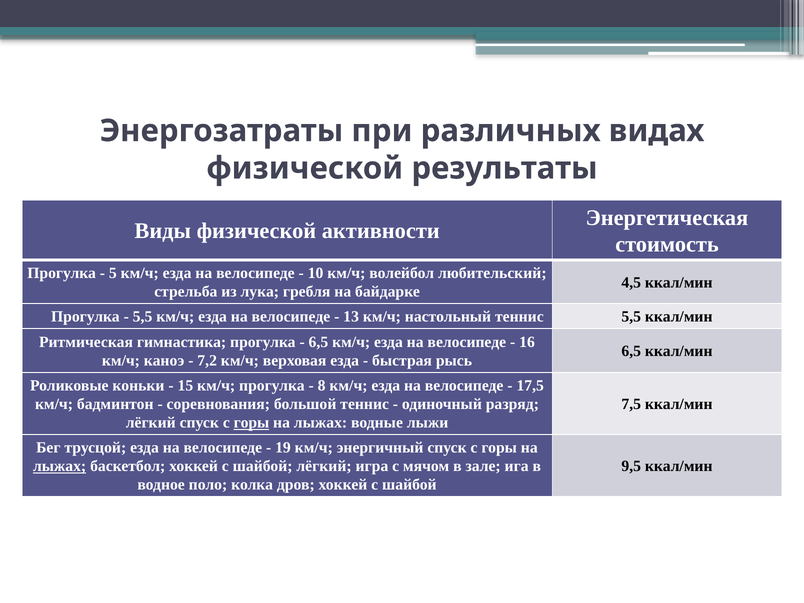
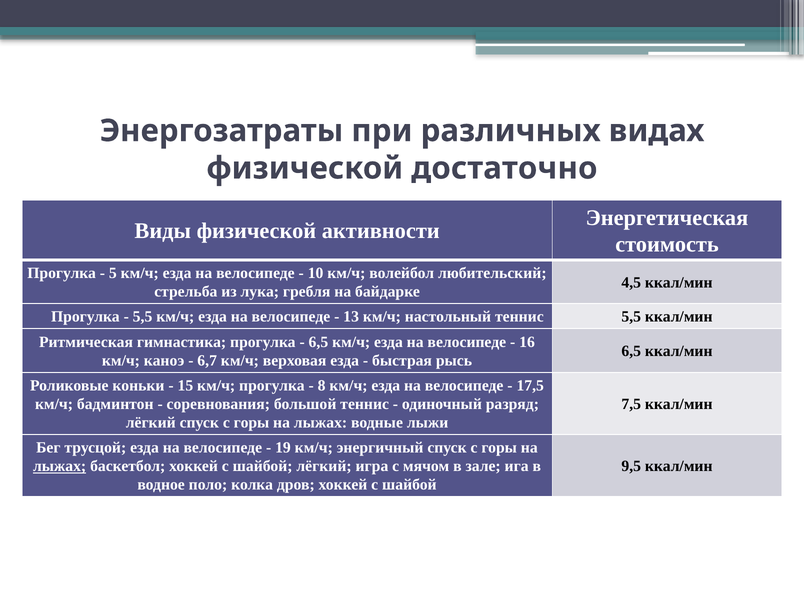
результаты: результаты -> достаточно (504, 168)
7,2: 7,2 -> 6,7 (207, 360)
горы underline: present -> none (251, 423)
